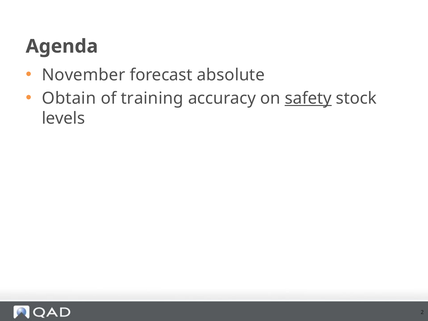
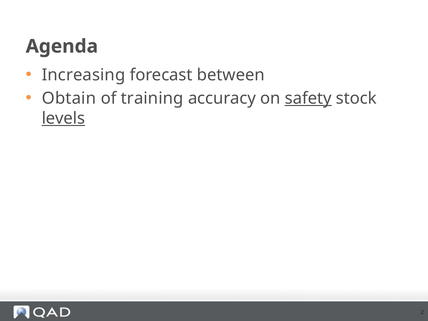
November: November -> Increasing (83, 75)
absolute: absolute -> between (231, 75)
levels underline: none -> present (63, 118)
